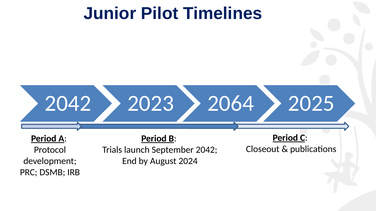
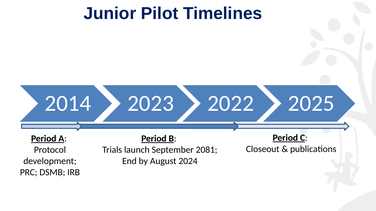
2042: 2042 -> 2014 (68, 104)
2064: 2064 -> 2022 (231, 104)
September 2042: 2042 -> 2081 (207, 150)
